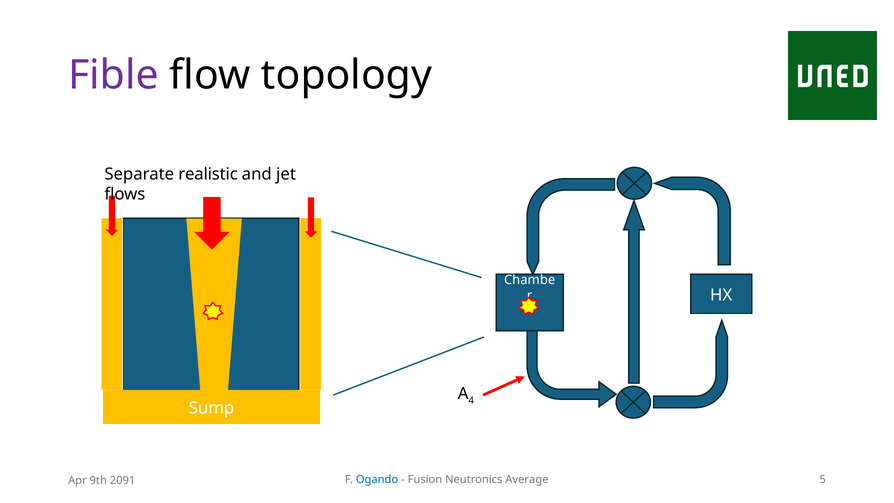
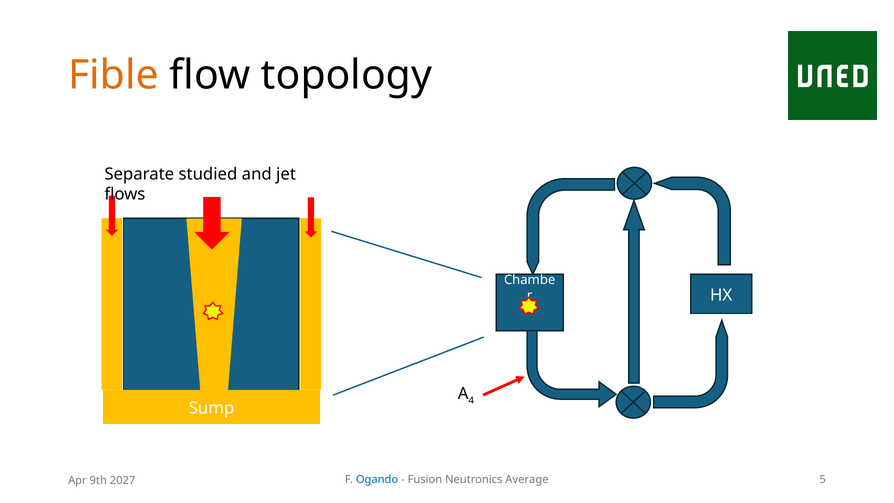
Fible colour: purple -> orange (113, 75)
realistic: realistic -> studied (208, 174)
2091: 2091 -> 2027 (123, 480)
